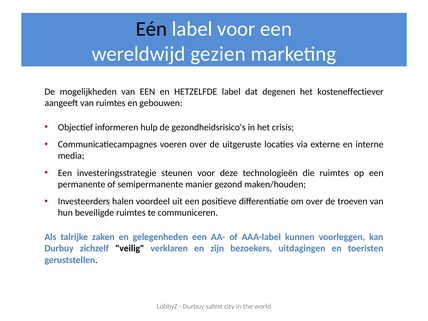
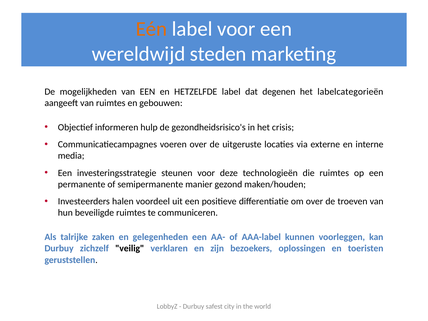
Eén colour: black -> orange (152, 29)
gezien: gezien -> steden (218, 54)
kosteneffectiever: kosteneffectiever -> labelcategorieën (350, 92)
uitdagingen: uitdagingen -> oplossingen (302, 249)
